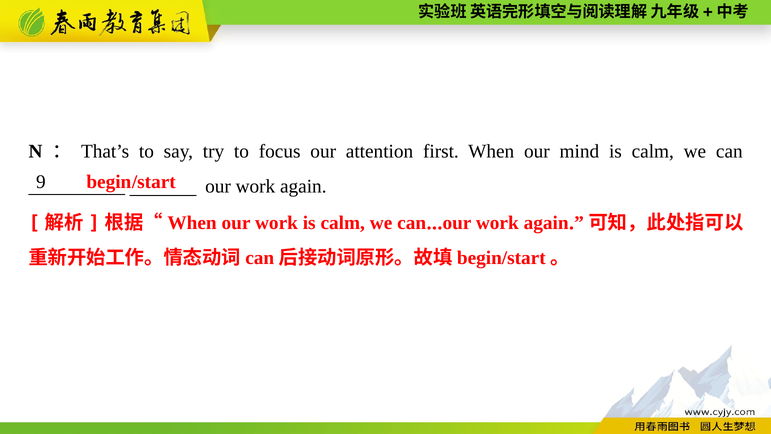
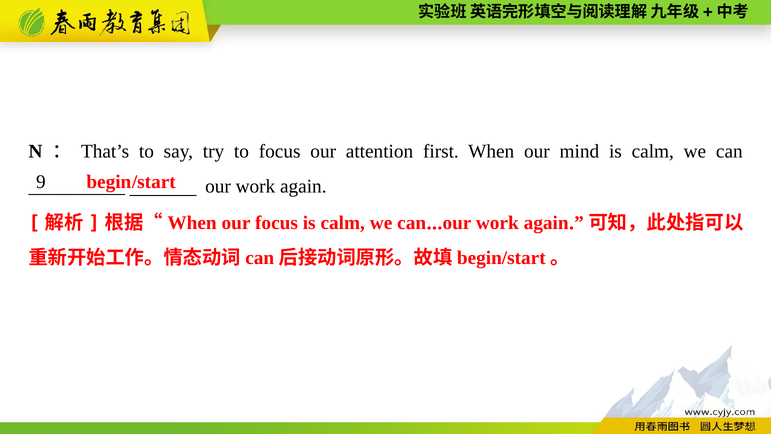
work: work -> focus (276, 223)
